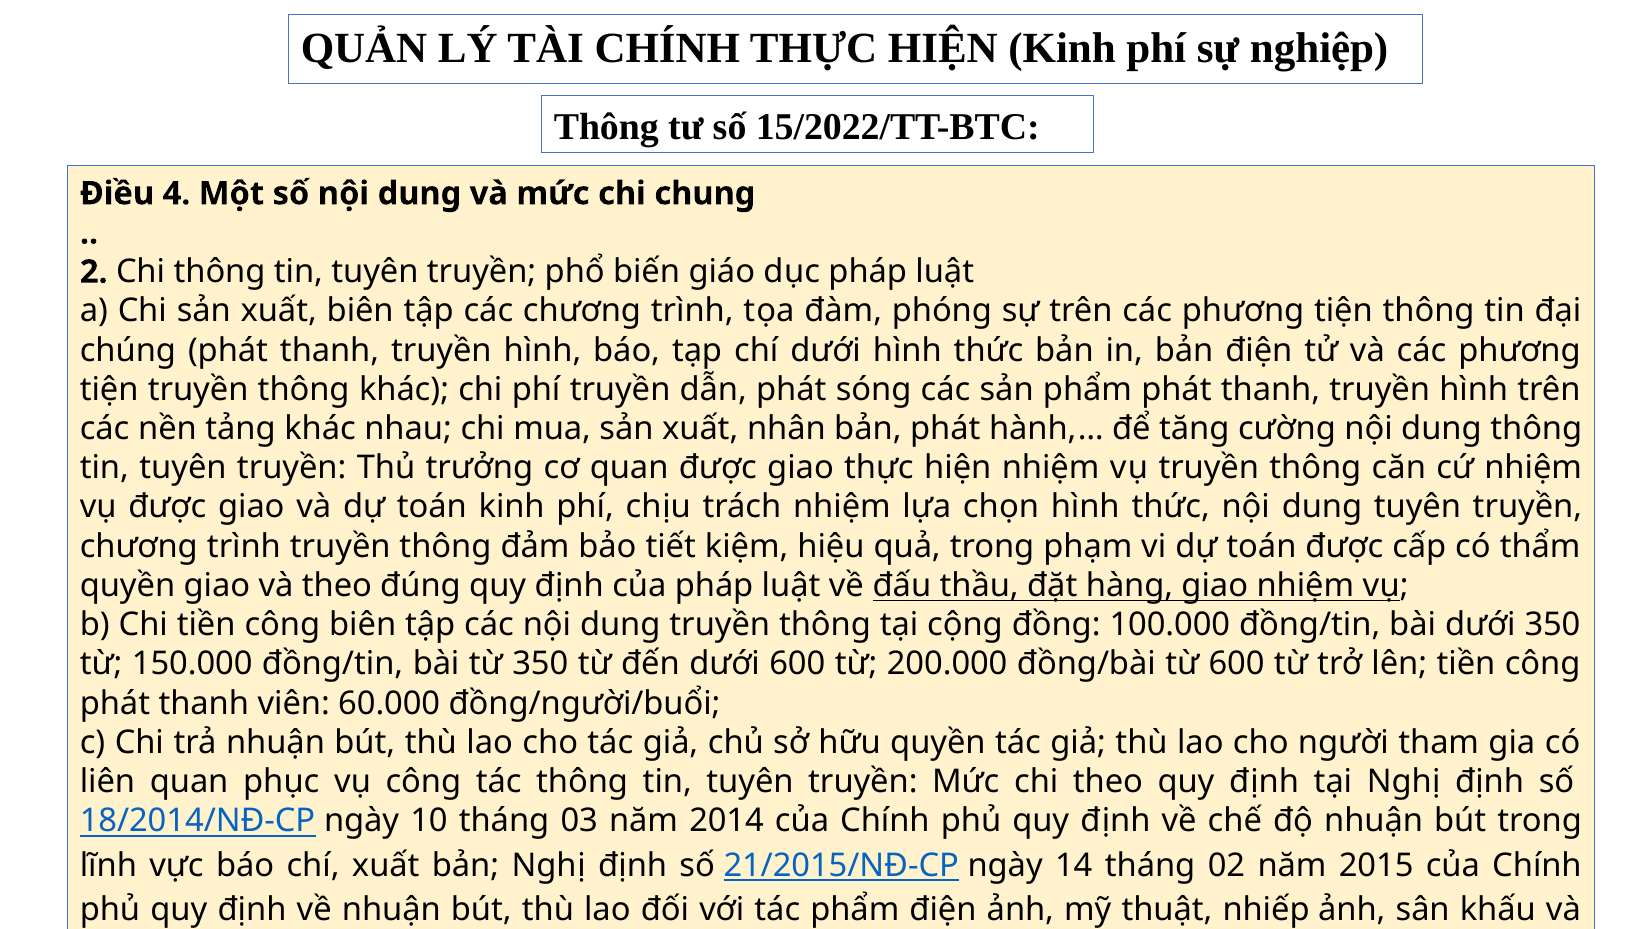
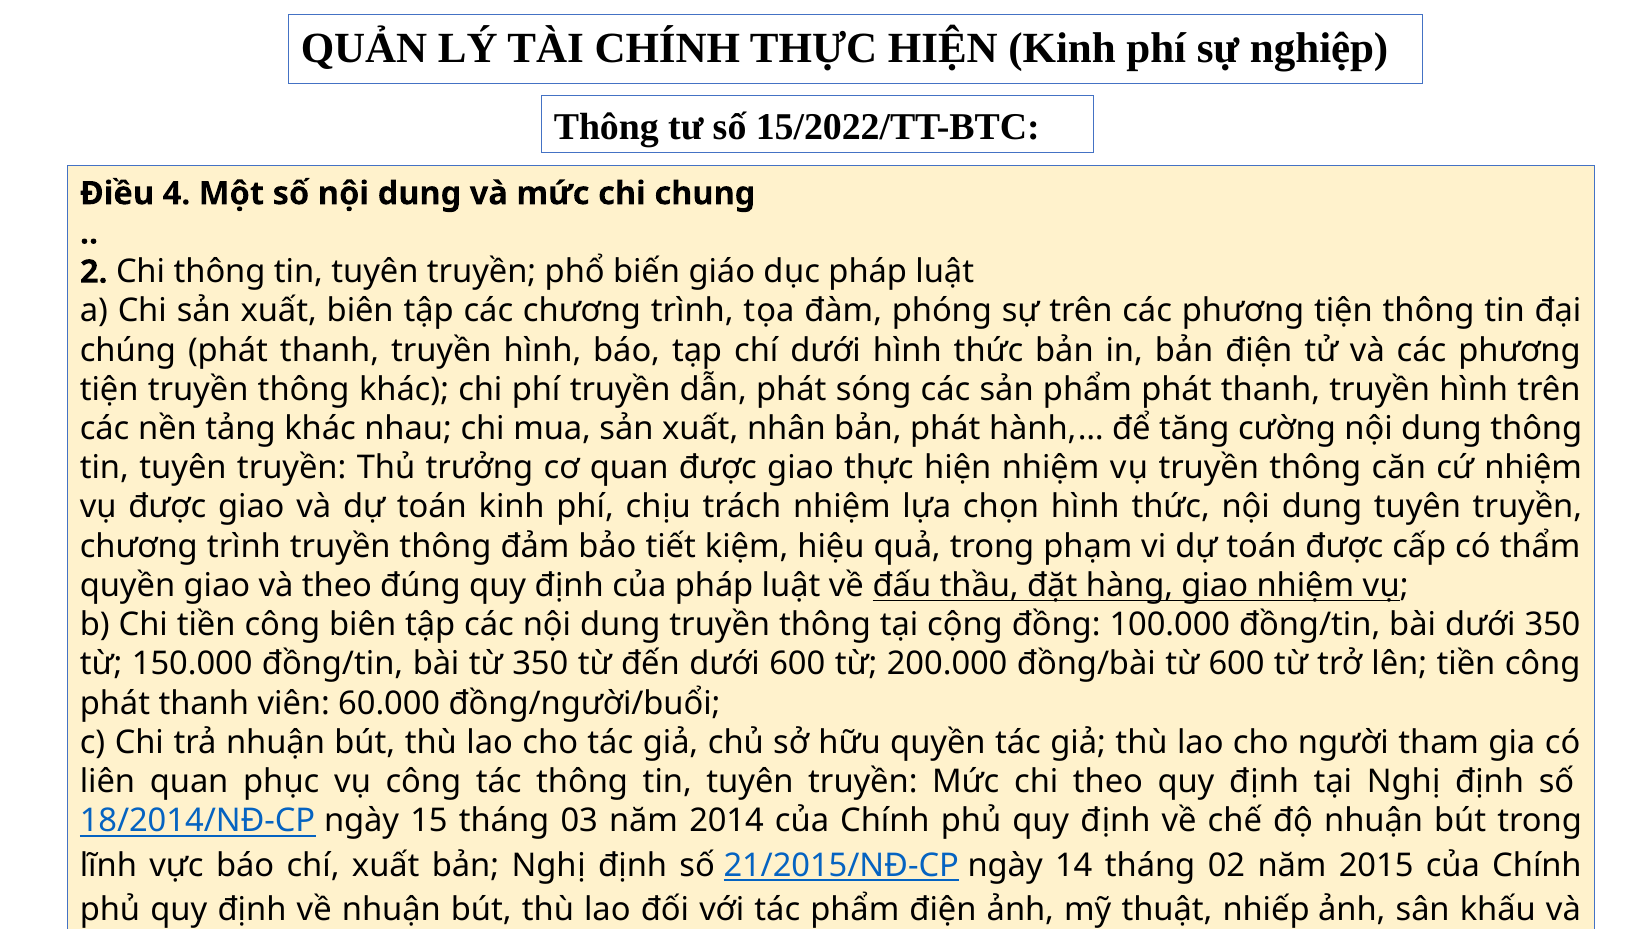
10: 10 -> 15 (429, 821)
